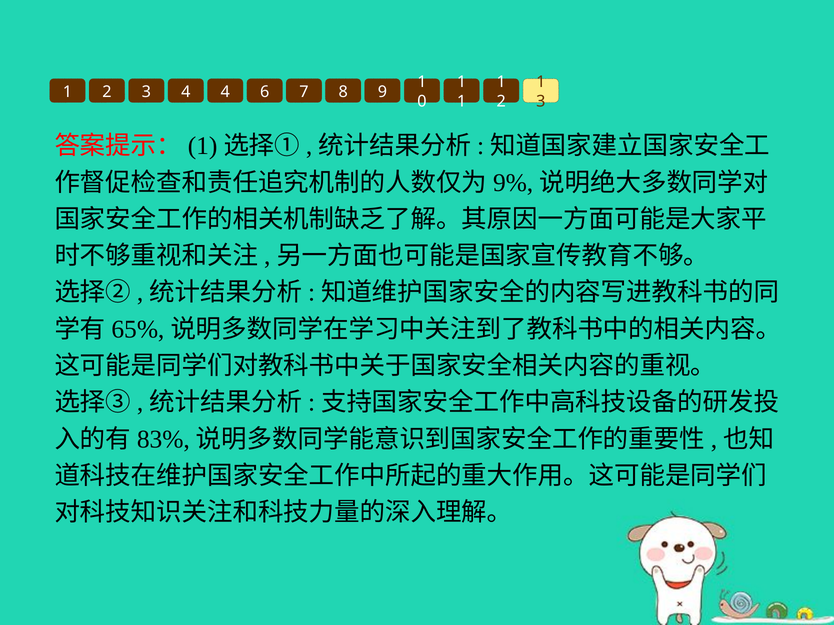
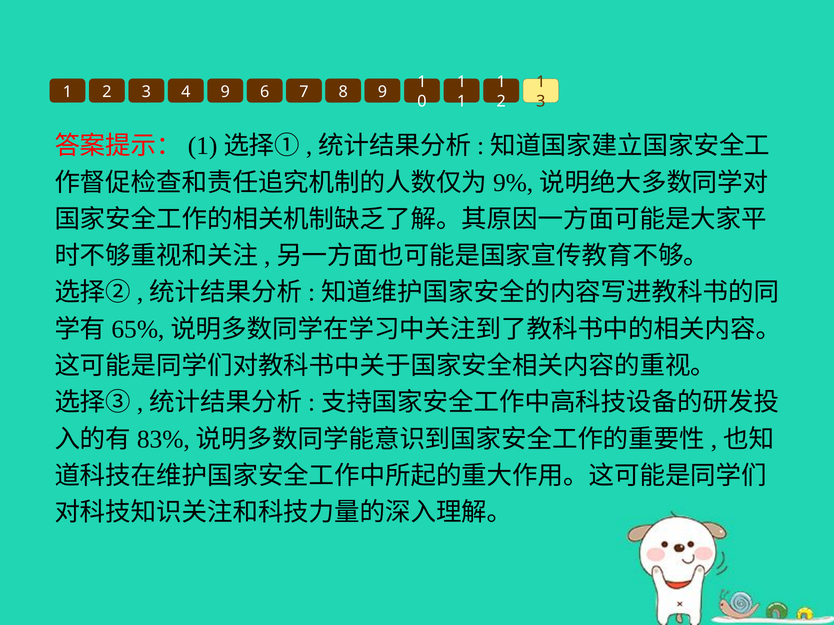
4 4: 4 -> 9 (225, 92)
